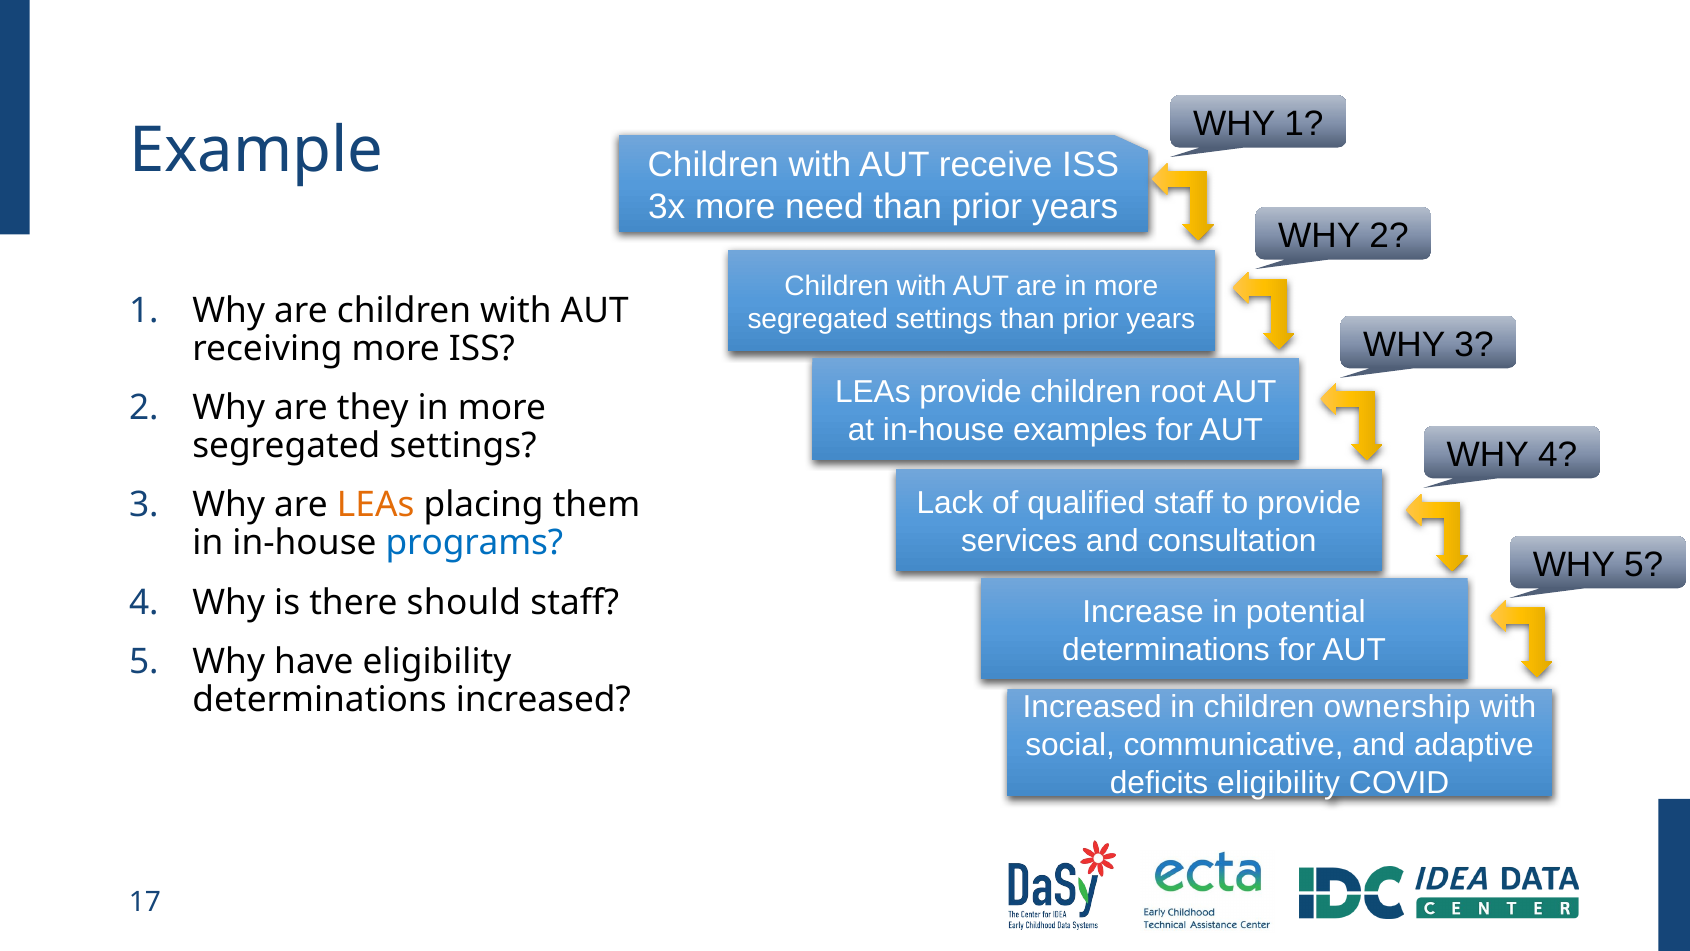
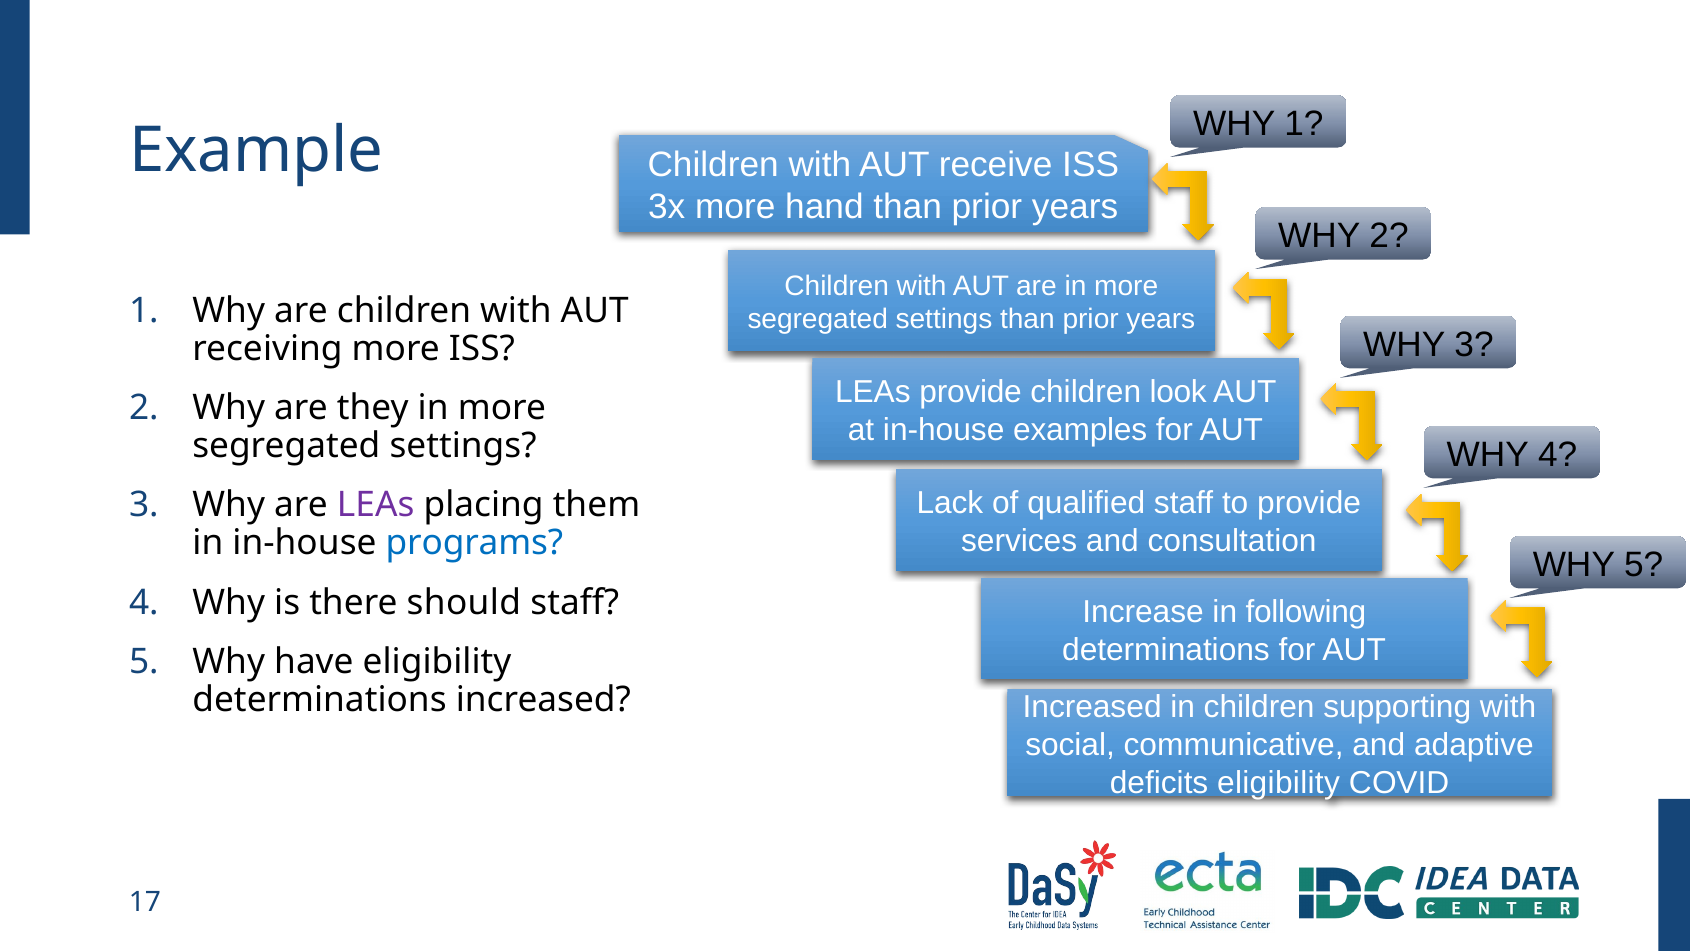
need: need -> hand (824, 207)
root: root -> look (1178, 392)
LEAs colour: orange -> purple (376, 505)
potential: potential -> following (1306, 611)
ownership: ownership -> supporting (1397, 706)
